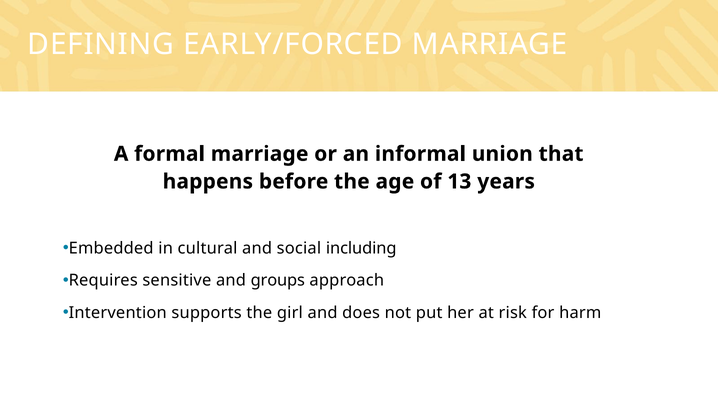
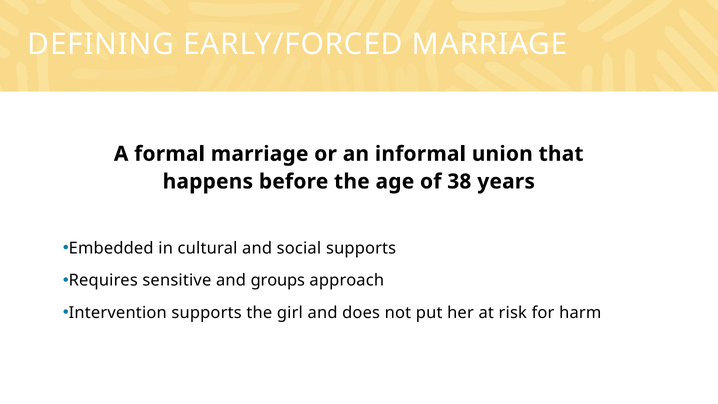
13: 13 -> 38 (459, 181)
social including: including -> supports (361, 248)
